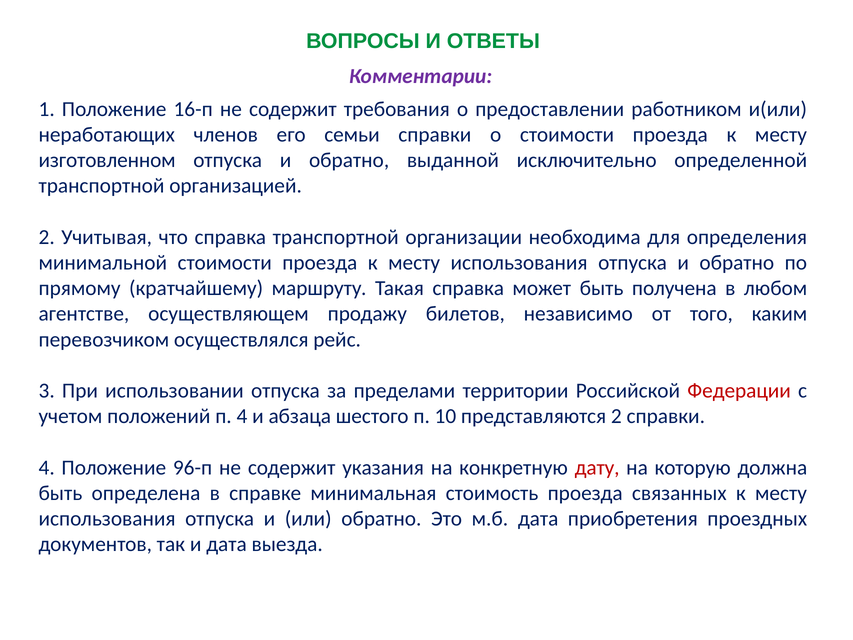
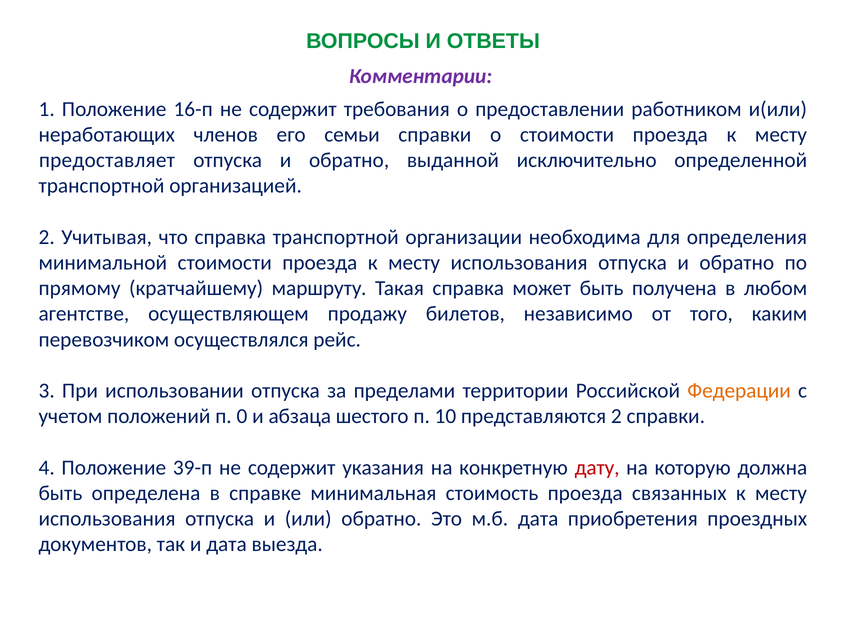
изготовленном: изготовленном -> предоставляет (107, 160)
Федерации colour: red -> orange (739, 391)
п 4: 4 -> 0 (242, 416)
96-п: 96-п -> 39-п (193, 467)
